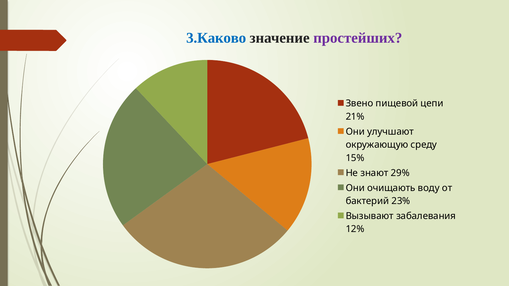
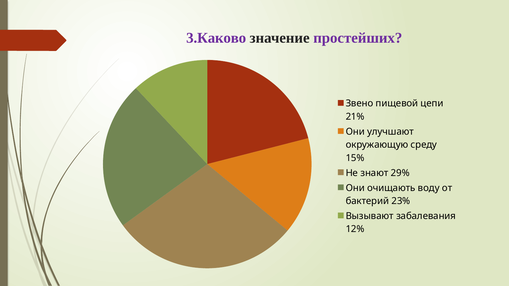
3.Каково colour: blue -> purple (216, 38)
